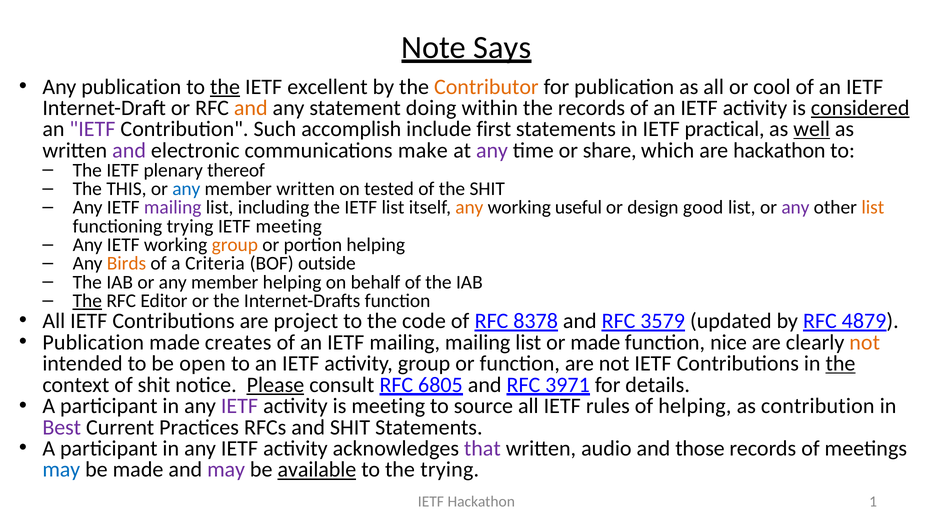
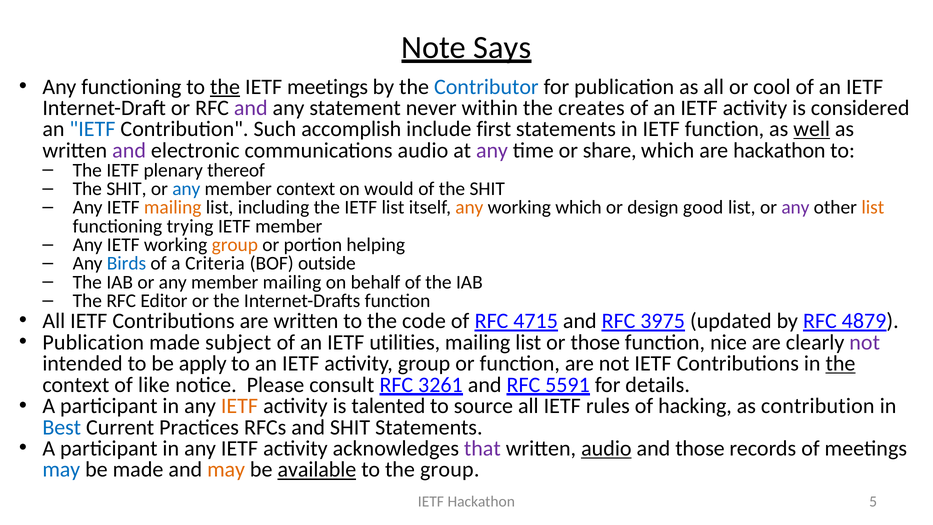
Any publication: publication -> functioning (131, 87)
IETF excellent: excellent -> meetings (328, 87)
Contributor colour: orange -> blue (486, 87)
and colour: orange -> purple (251, 108)
doing: doing -> never (431, 108)
the records: records -> creates (591, 108)
considered underline: present -> none (860, 108)
IETF colour: purple -> blue (92, 129)
IETF practical: practical -> function (725, 129)
communications make: make -> audio (423, 150)
THIS: THIS -> SHIT (126, 189)
member written: written -> context (306, 189)
tested: tested -> would (389, 189)
mailing colour: purple -> orange (173, 208)
working useful: useful -> which (578, 208)
IETF meeting: meeting -> member (289, 226)
Birds colour: orange -> blue (127, 263)
member helping: helping -> mailing (292, 282)
The underline: present -> none (87, 301)
are project: project -> written (306, 321)
8378: 8378 -> 4715 (536, 321)
3579: 3579 -> 3975 (663, 321)
creates: creates -> subject (238, 342)
an IETF mailing: mailing -> utilities (405, 342)
or made: made -> those (595, 342)
not colour: orange -> purple (865, 342)
open: open -> apply (203, 363)
of shit: shit -> like (154, 385)
Please underline: present -> none (275, 385)
6805: 6805 -> 3261 (440, 385)
3971: 3971 -> 5591 (567, 385)
IETF colour: purple -> orange (239, 406)
is meeting: meeting -> talented (388, 406)
of helping: helping -> hacking (695, 406)
Best colour: purple -> blue (62, 427)
audio underline: none -> present (606, 448)
may colour: purple -> orange (226, 469)
the trying: trying -> group (450, 469)
1: 1 -> 5 (873, 501)
